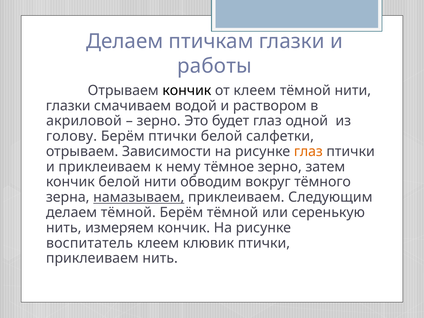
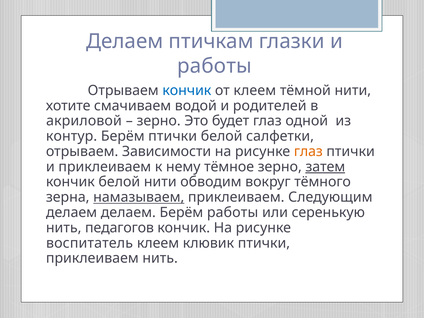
кончик colour: black -> blue (187, 90)
глазки: глазки -> хотите (68, 106)
раствором: раствором -> родителей (270, 106)
голову: голову -> контур (72, 136)
затем underline: none -> present (325, 167)
делаем тёмной: тёмной -> делаем (128, 213)
Берём тёмной: тёмной -> работы (233, 213)
измеряем: измеряем -> педагогов (119, 228)
